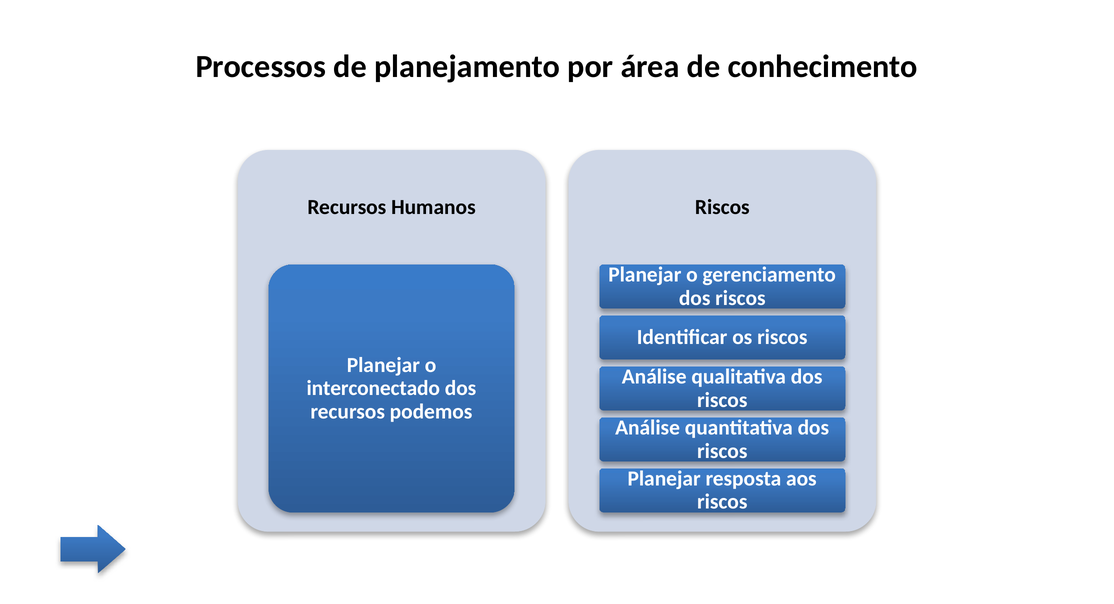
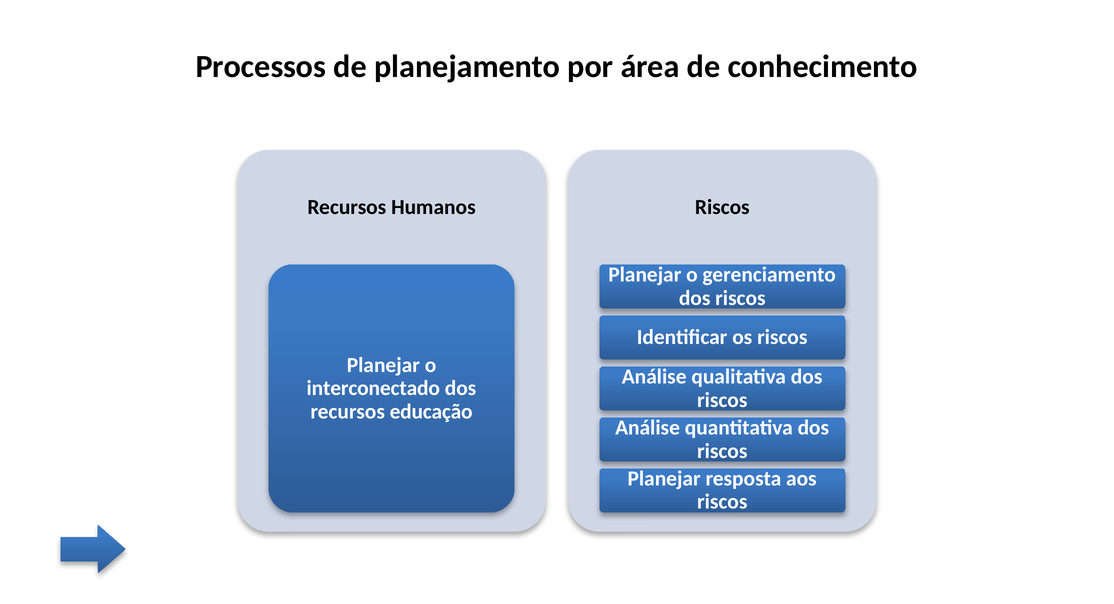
podemos: podemos -> educação (431, 412)
